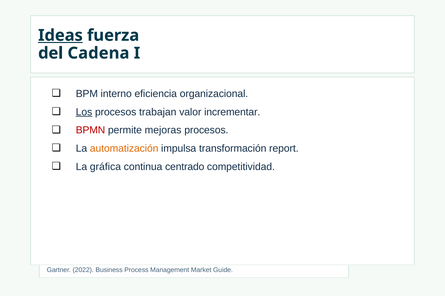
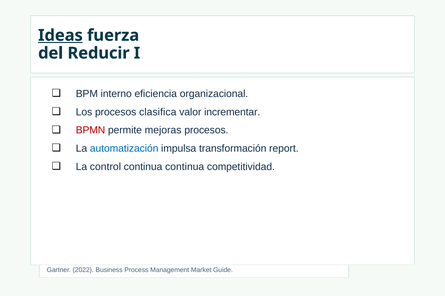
Cadena: Cadena -> Reducir (99, 53)
Los underline: present -> none (84, 112)
trabajan: trabajan -> clasifica (158, 112)
automatización colour: orange -> blue (124, 149)
gráfica: gráfica -> control (105, 167)
continua centrado: centrado -> continua (185, 167)
